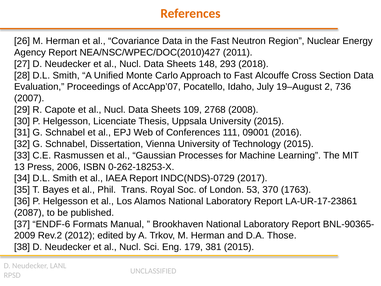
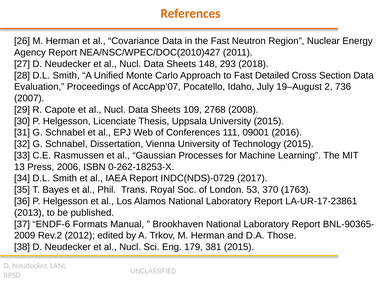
Alcouffe: Alcouffe -> Detailed (272, 75)
2087: 2087 -> 2013 (29, 212)
